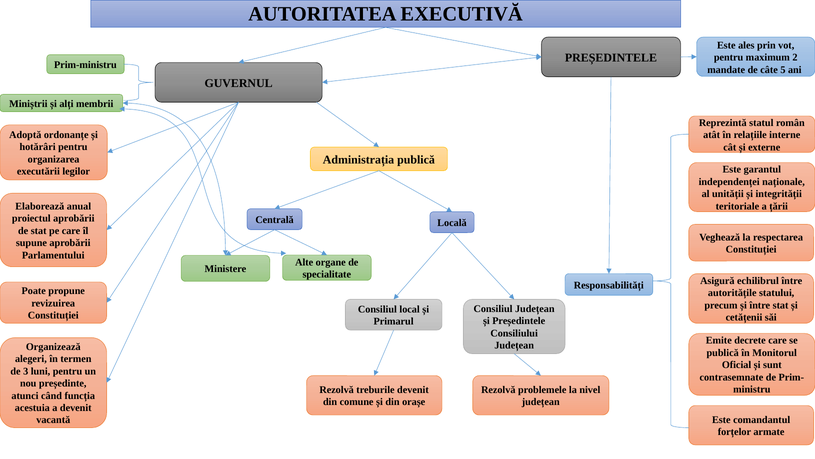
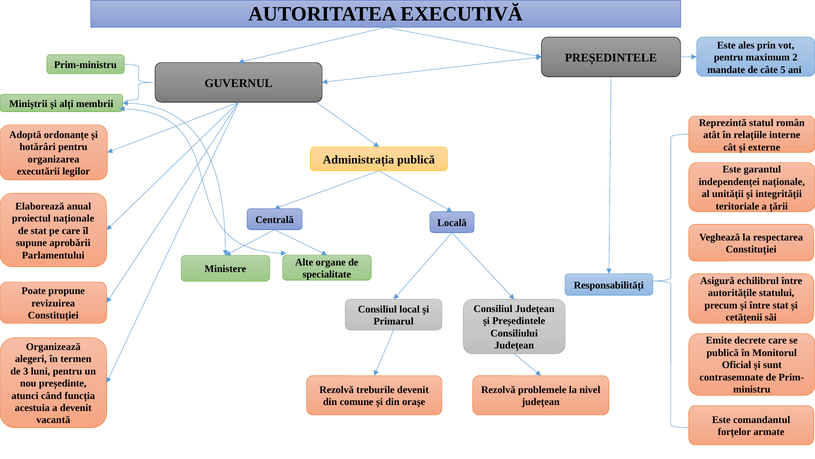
proiectul aprobării: aprobării -> naționale (74, 218)
